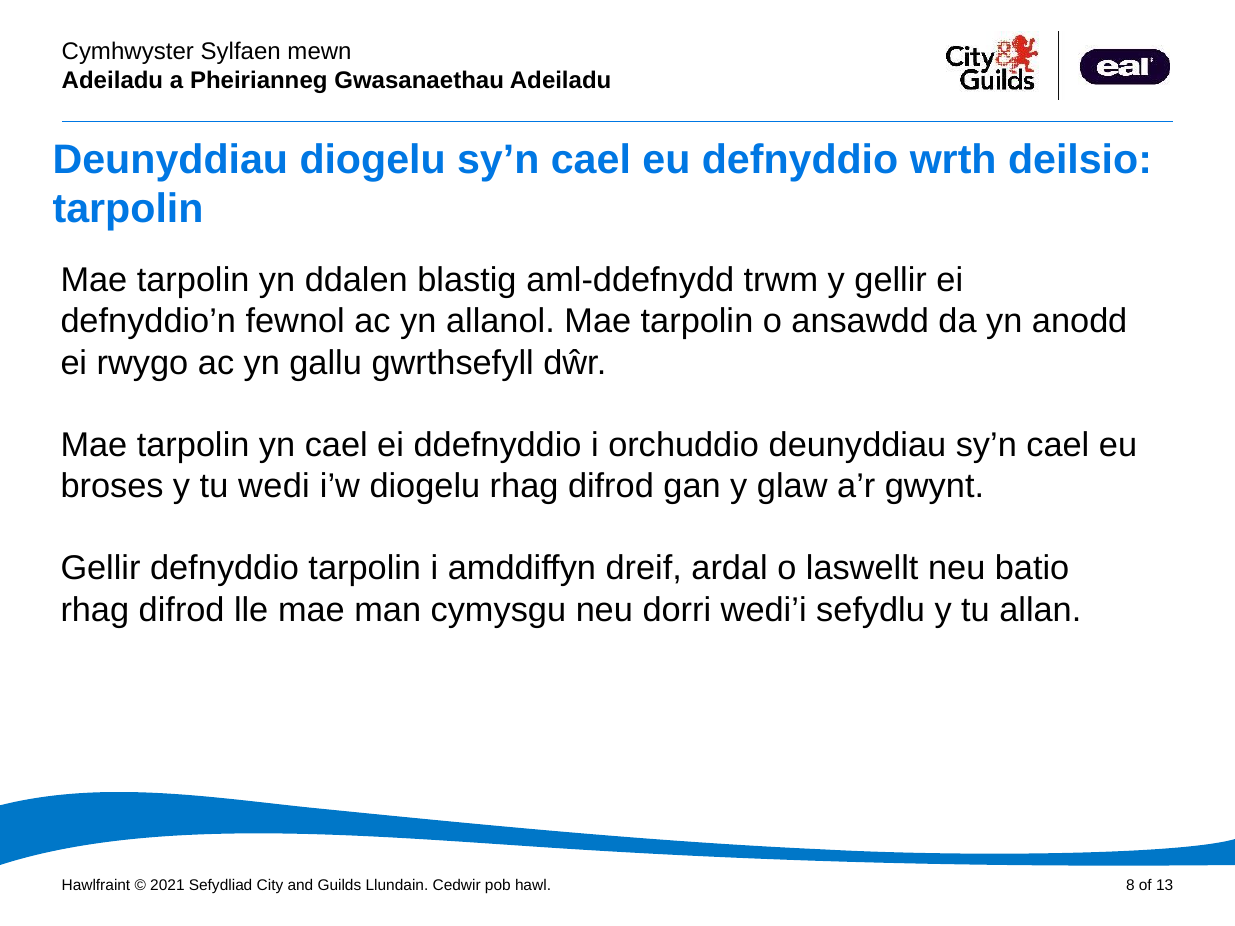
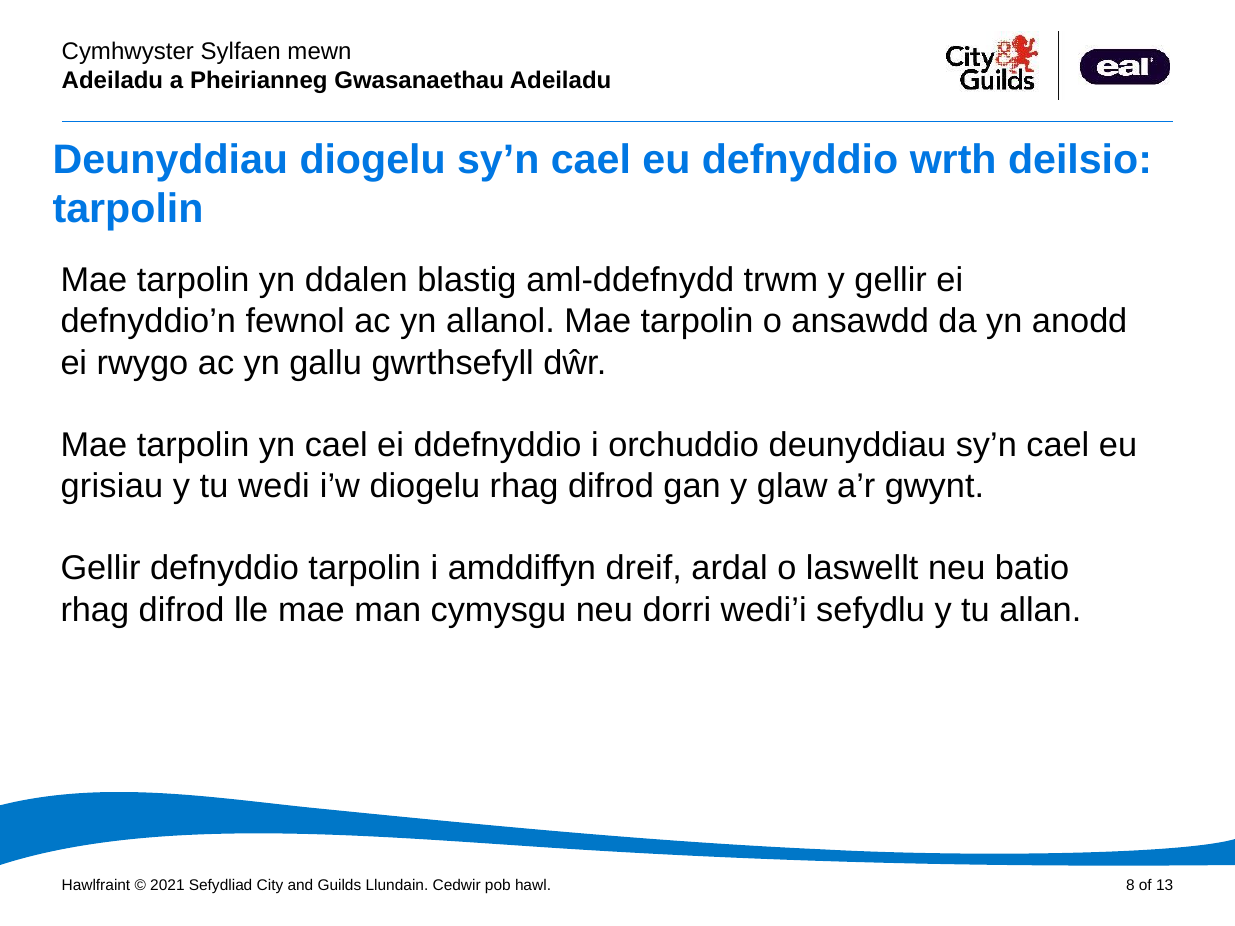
broses: broses -> grisiau (112, 486)
